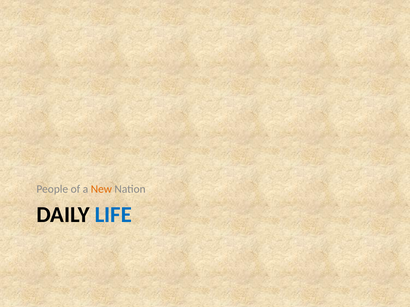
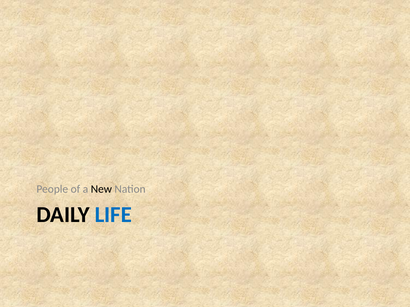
New colour: orange -> black (101, 189)
